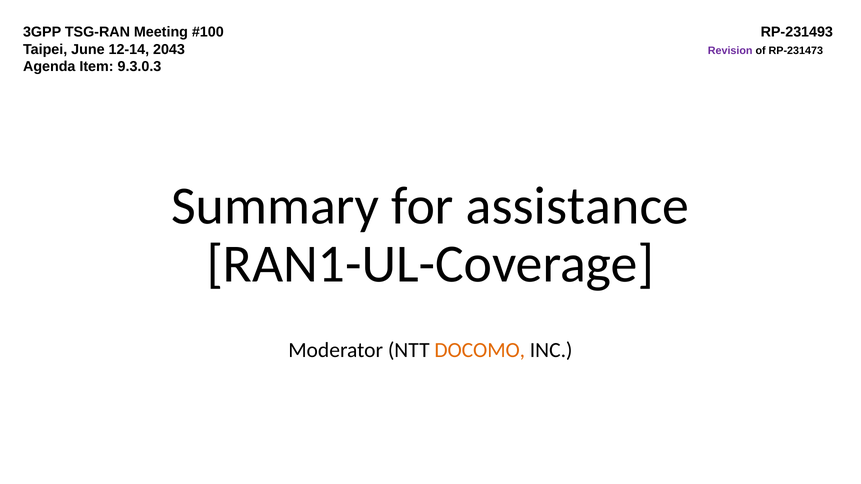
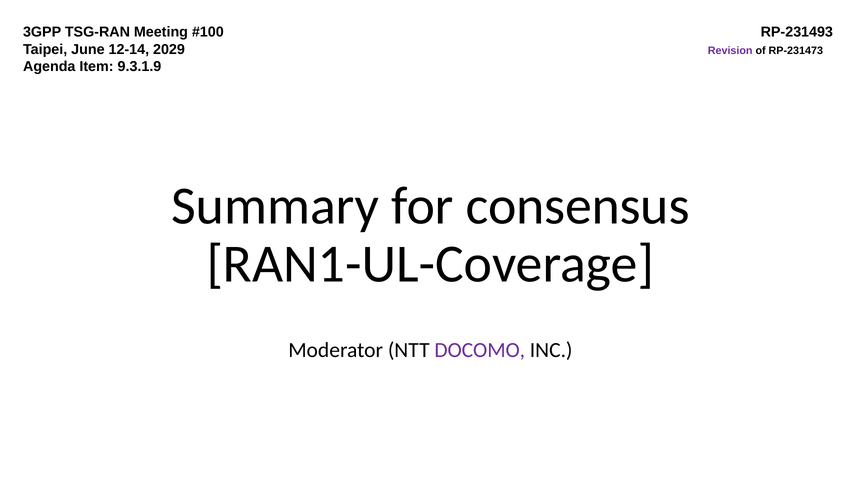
2043: 2043 -> 2029 (169, 49)
9.3.0.3: 9.3.0.3 -> 9.3.1.9 (139, 67)
assistance: assistance -> consensus (578, 206)
DOCOMO colour: orange -> purple (480, 350)
